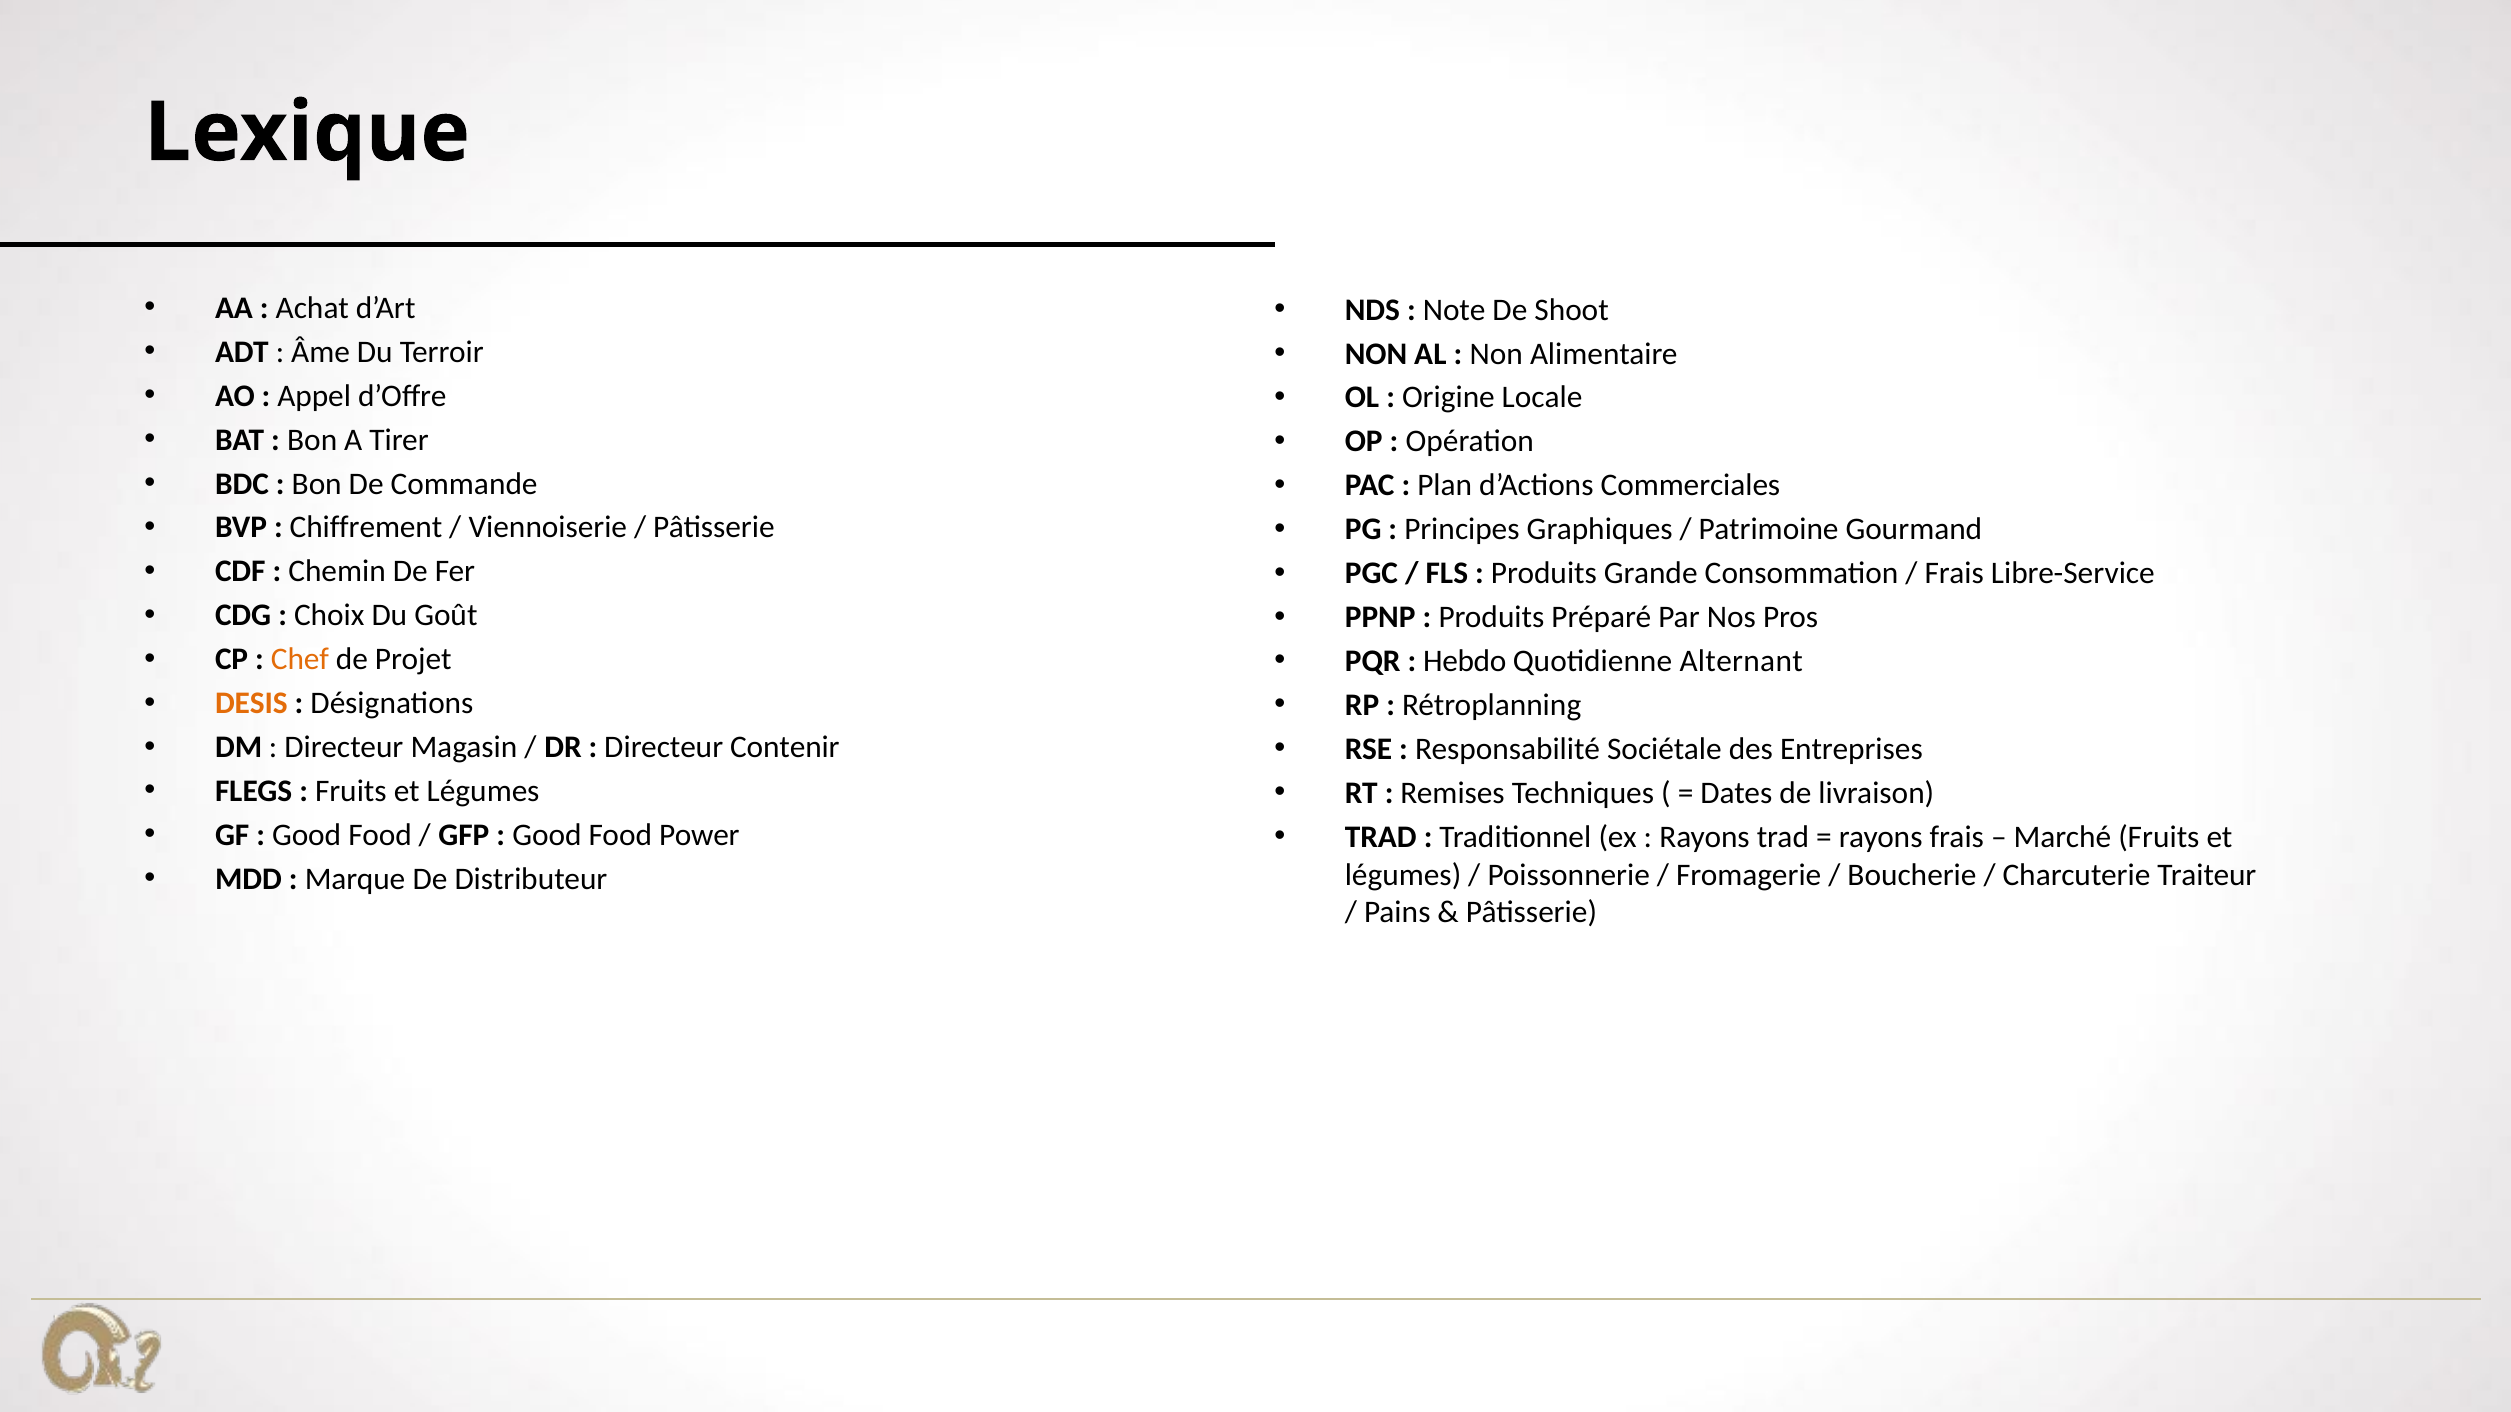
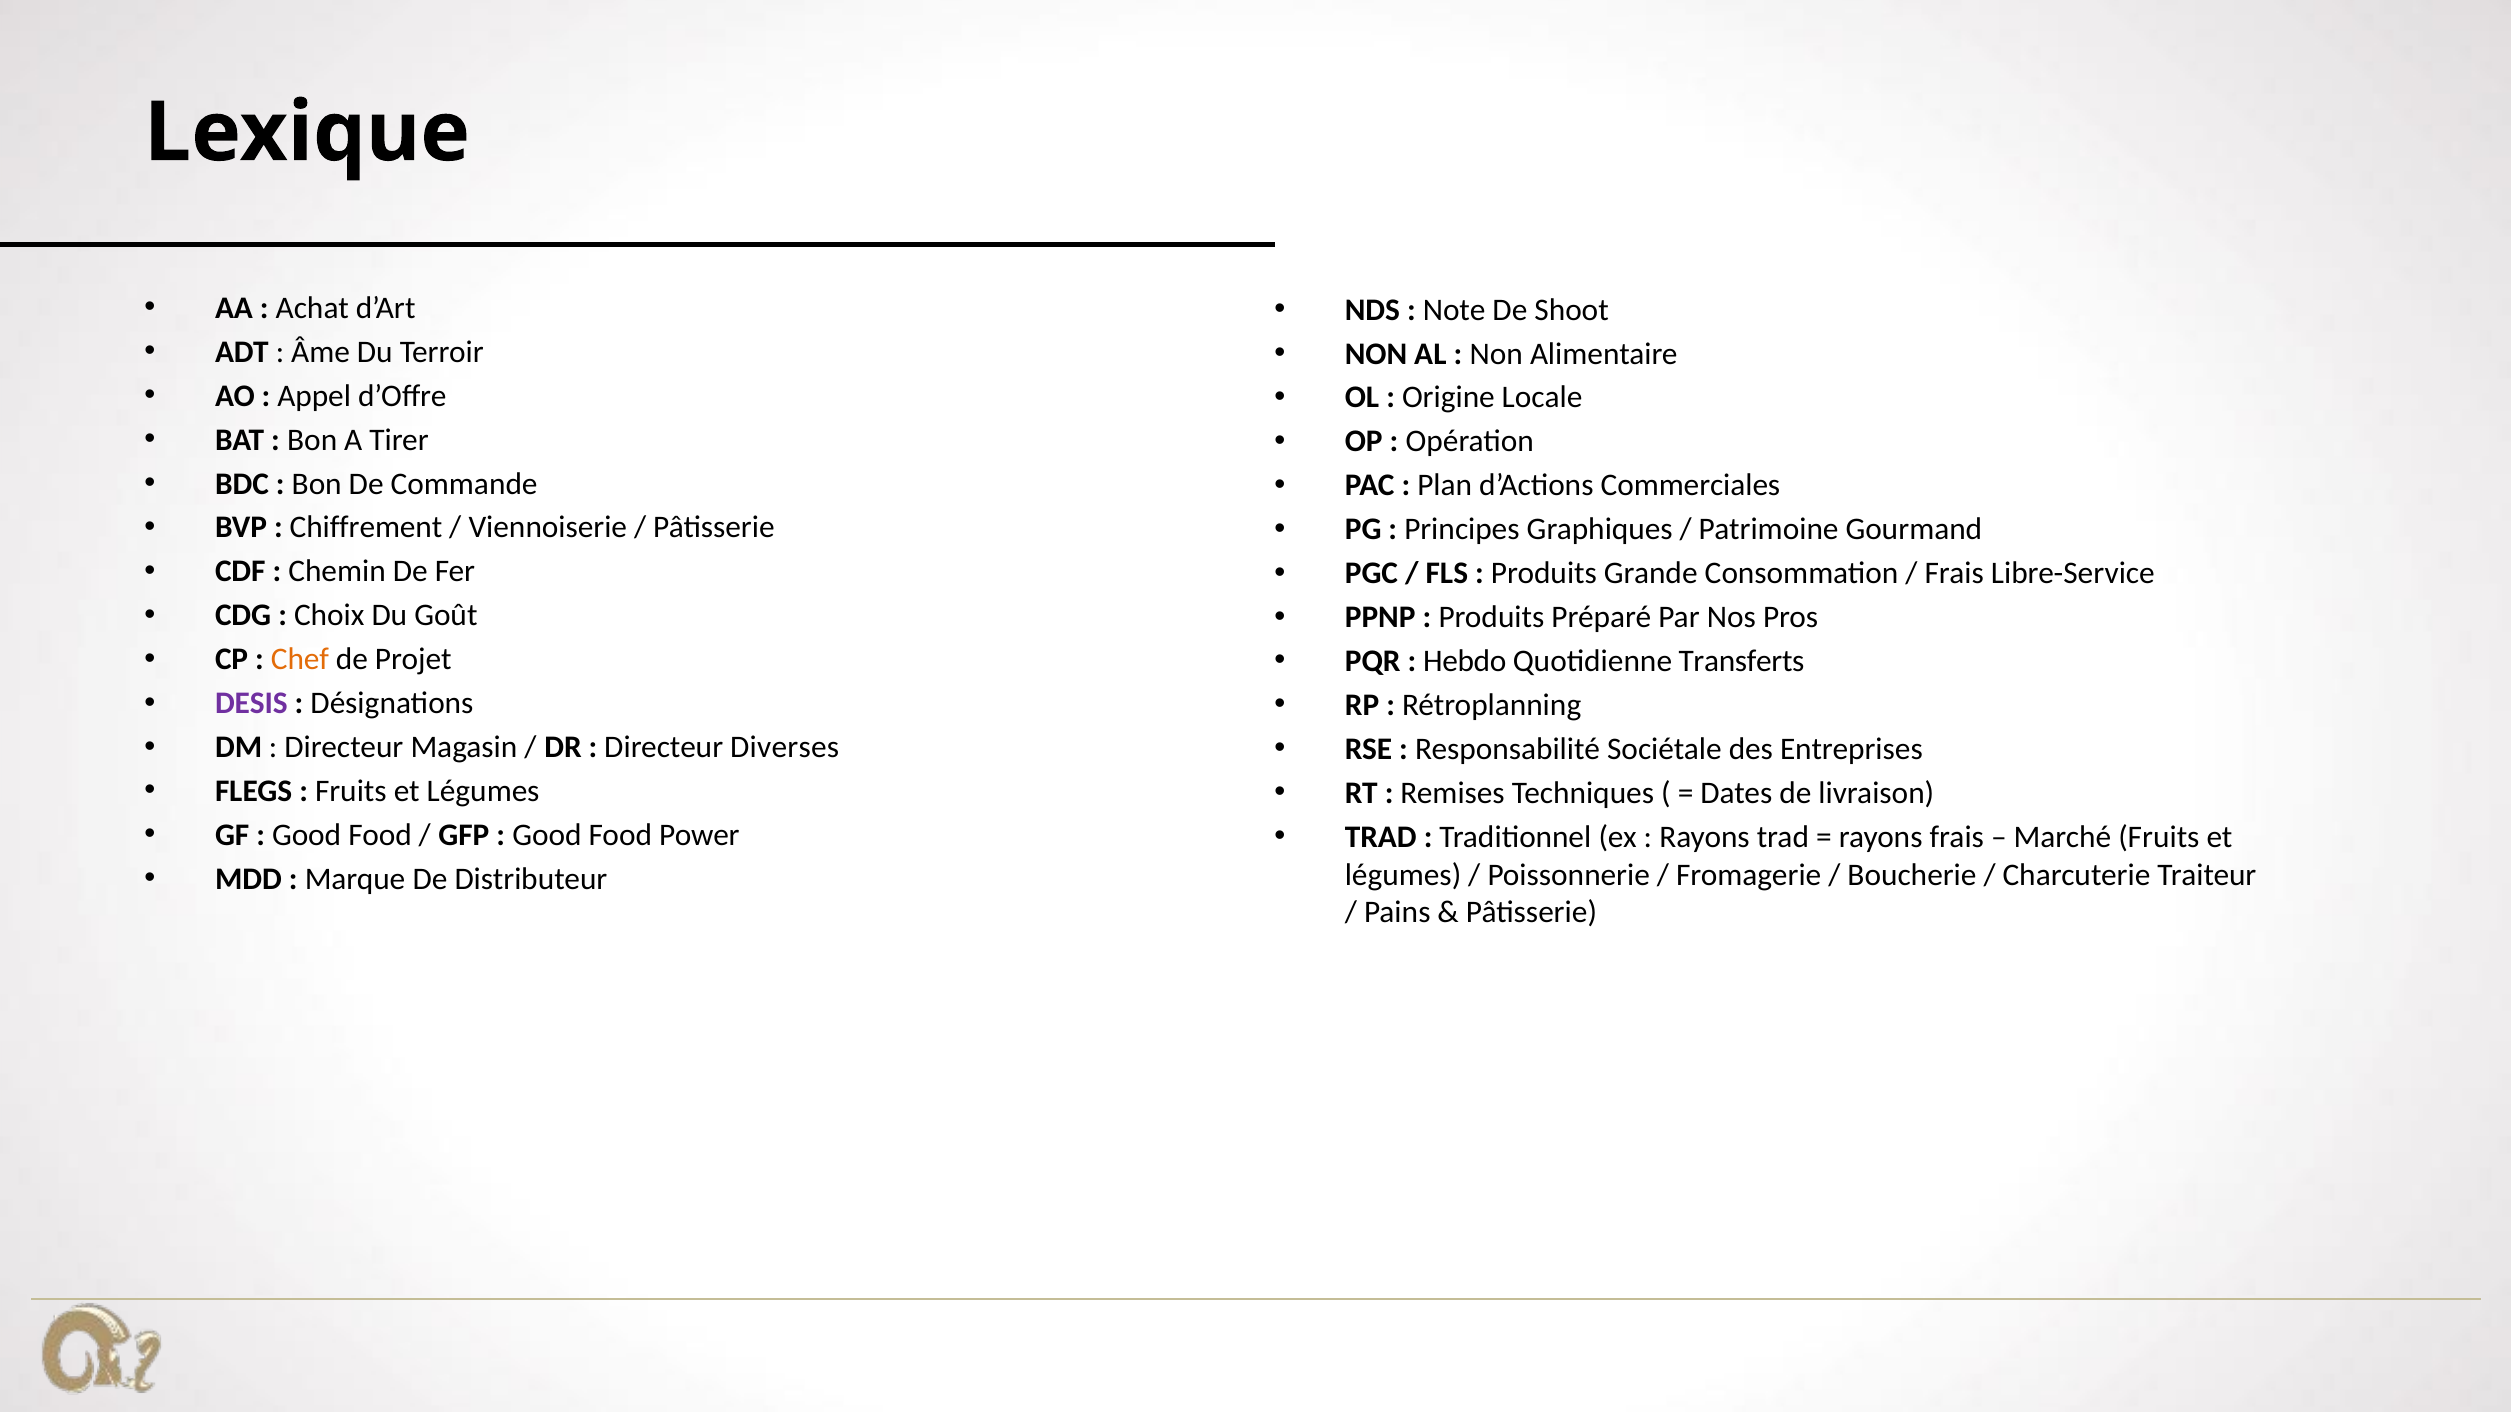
Alternant: Alternant -> Transferts (1741, 662)
DESIS colour: orange -> purple (251, 704)
Contenir: Contenir -> Diverses (785, 748)
